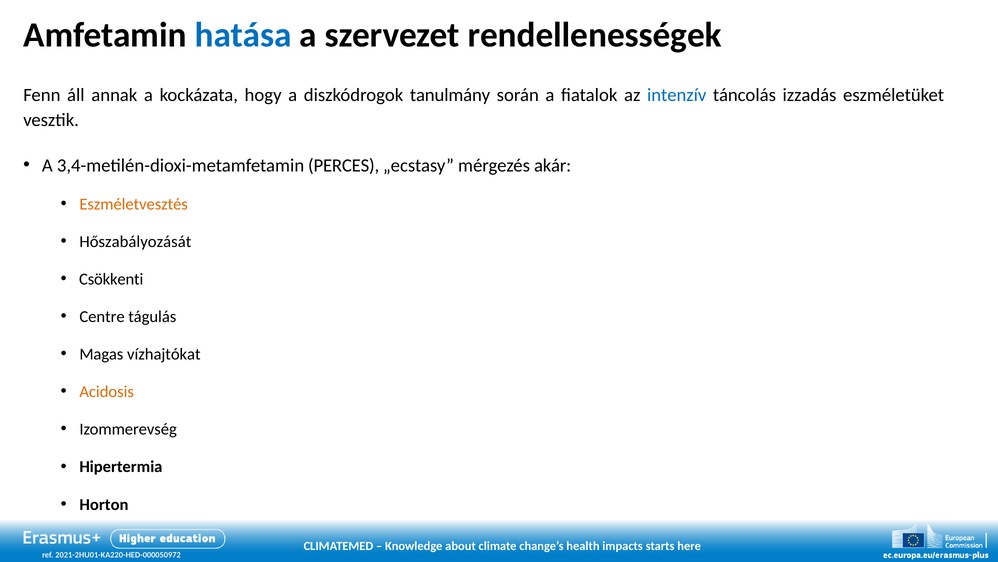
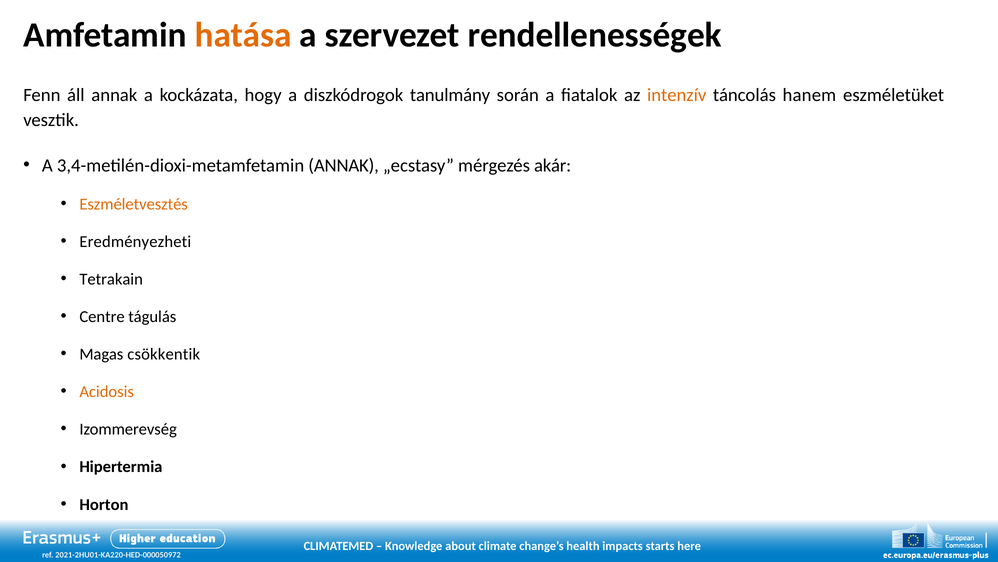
hatása colour: blue -> orange (243, 35)
intenzív colour: blue -> orange (677, 95)
izzadás: izzadás -> hanem (809, 95)
3,4-metilén-dioxi-metamfetamin PERCES: PERCES -> ANNAK (344, 165)
Hőszabályozását: Hőszabályozását -> Eredményezheti (135, 241)
Csökkenti: Csökkenti -> Tetrakain (111, 279)
vízhajtókat: vízhajtókat -> csökkentik (164, 354)
